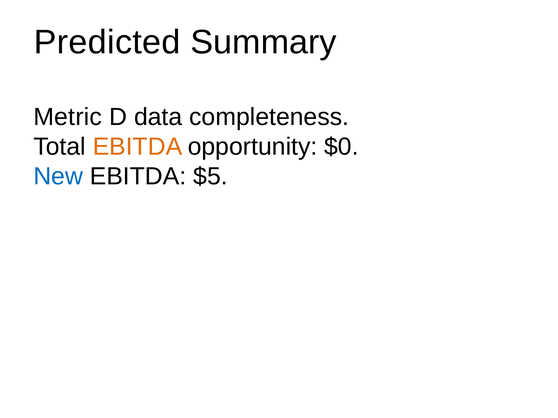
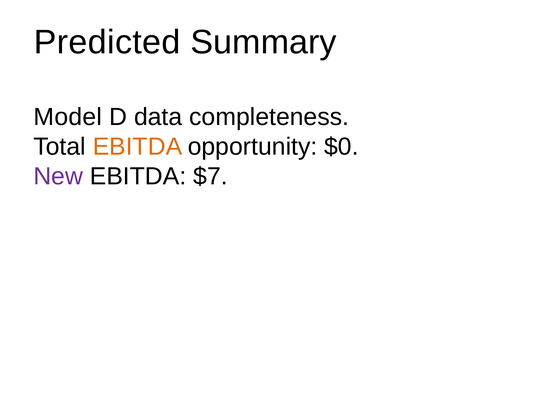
Metric: Metric -> Model (68, 117)
New colour: blue -> purple (58, 177)
$5: $5 -> $7 (211, 177)
